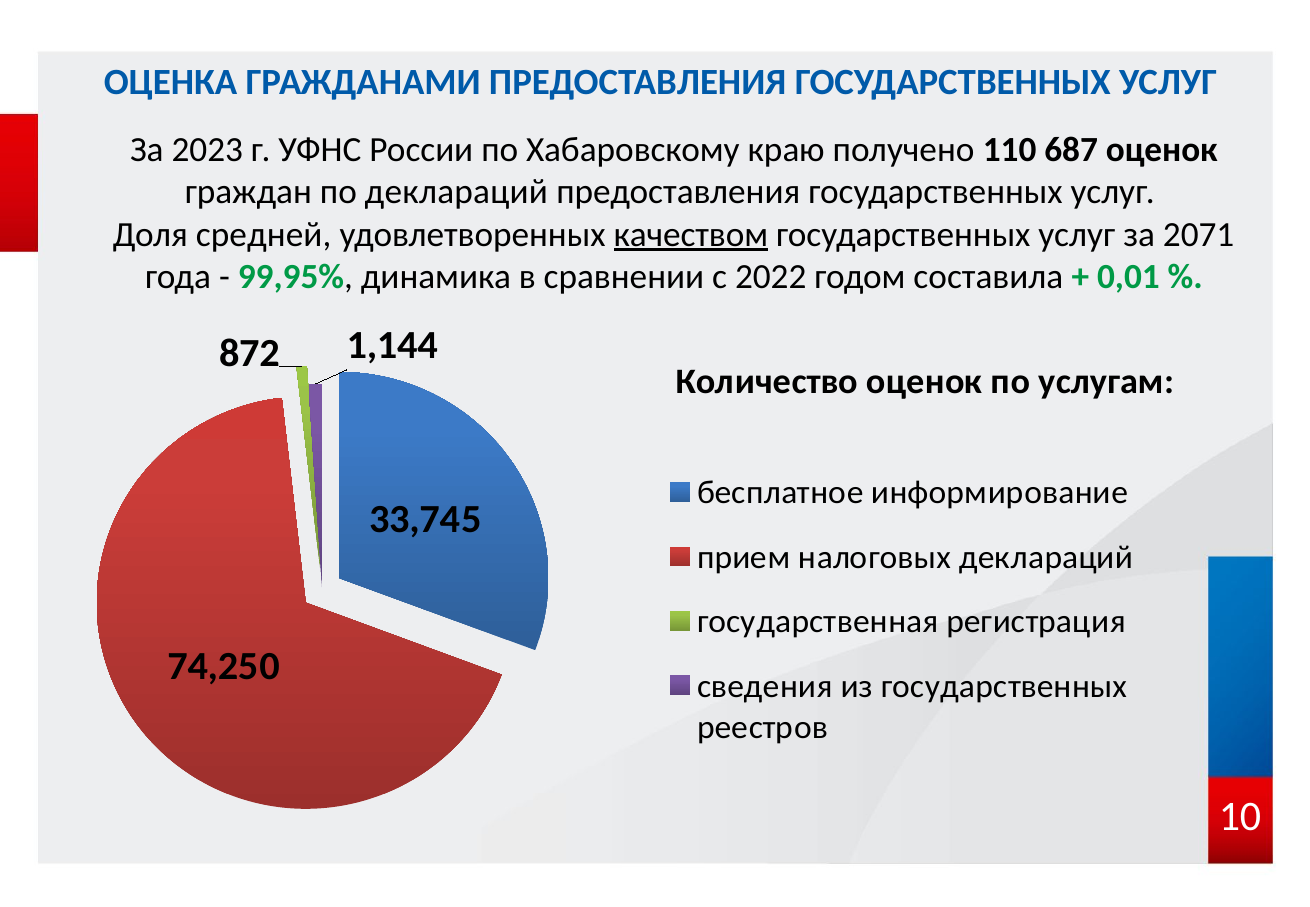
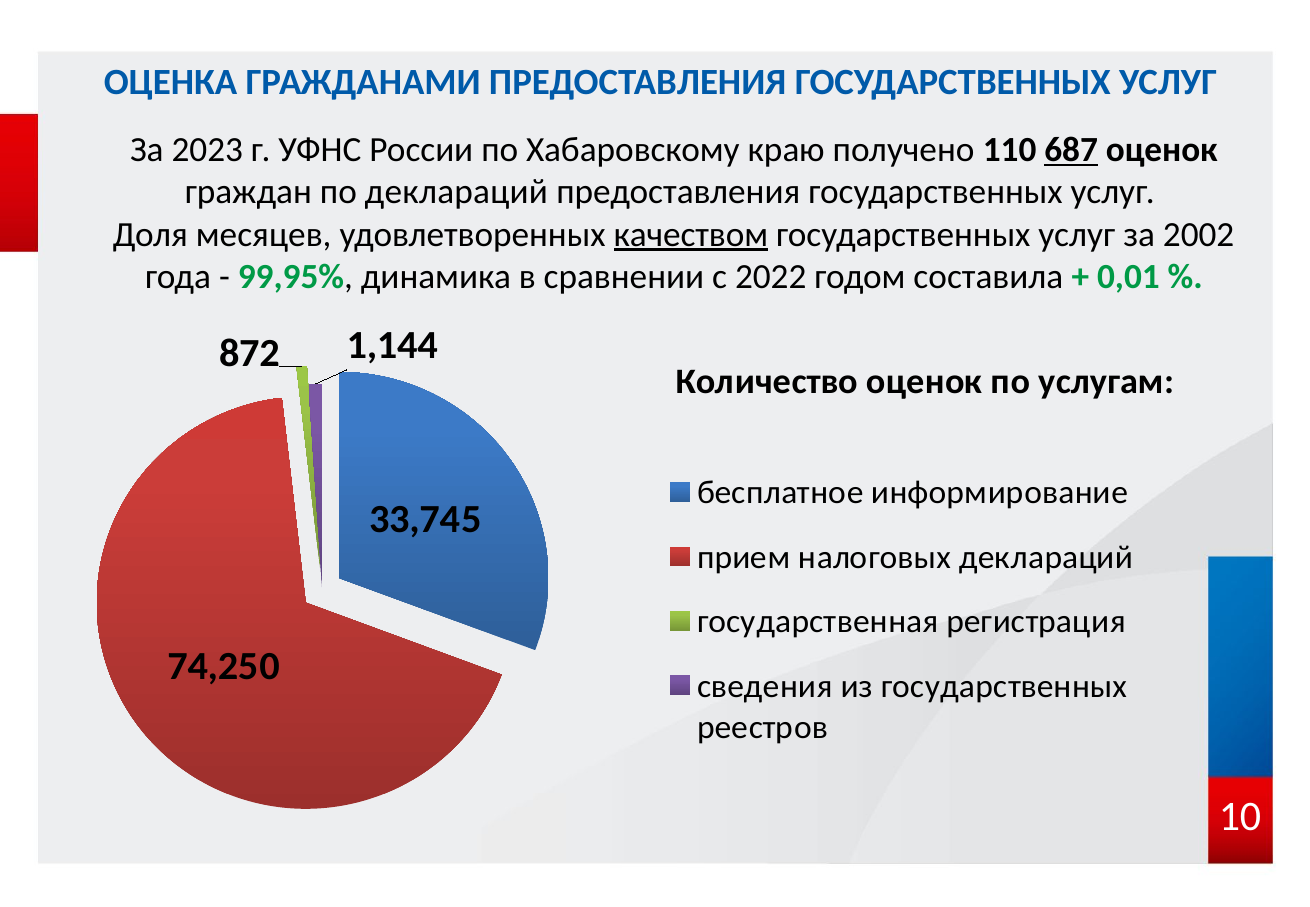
687 underline: none -> present (1071, 150)
средней: средней -> месяцев (264, 234)
2071: 2071 -> 2002 (1199, 234)
